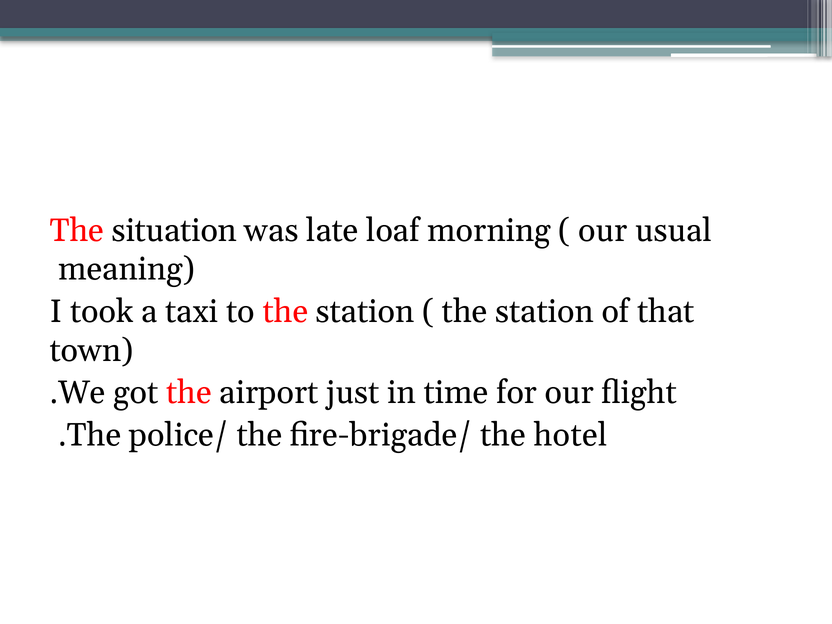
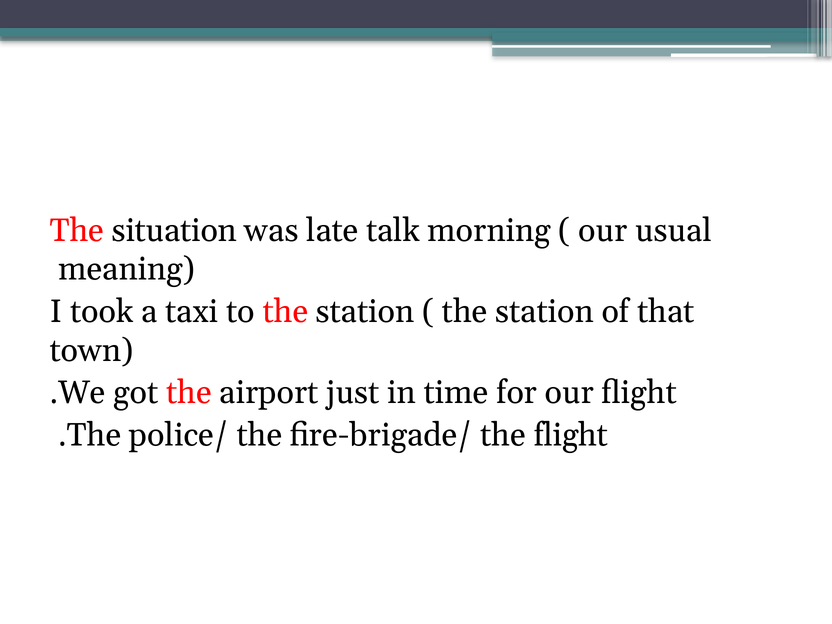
loaf: loaf -> talk (393, 230)
the hotel: hotel -> flight (571, 435)
